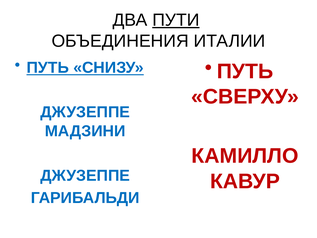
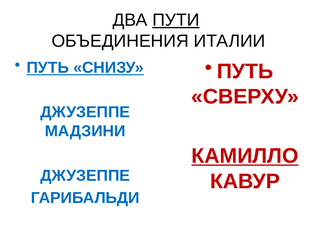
КАМИЛЛО underline: none -> present (245, 156)
